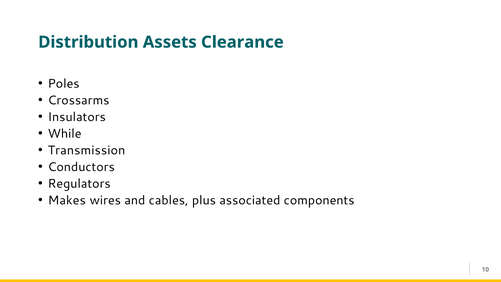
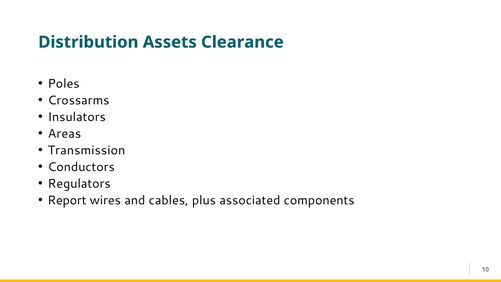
While: While -> Areas (64, 134)
Makes: Makes -> Report (67, 200)
